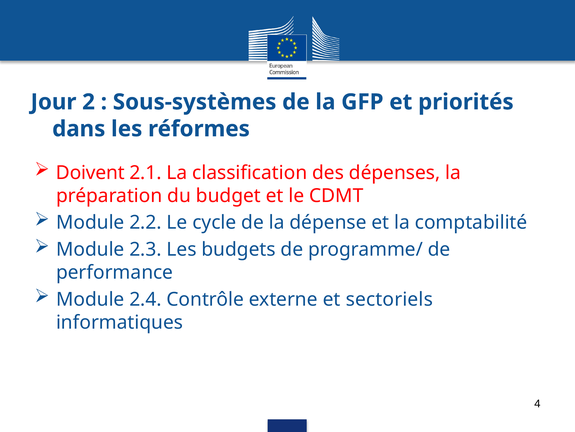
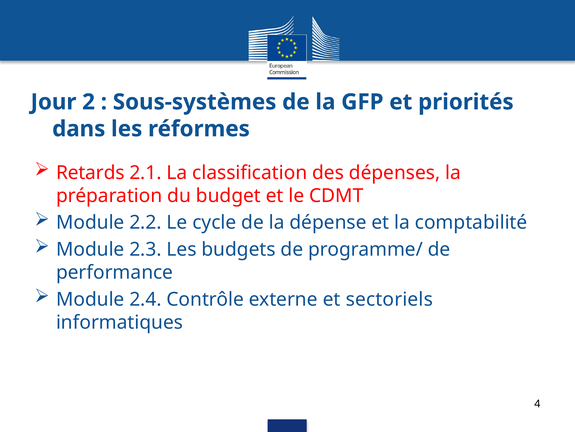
Doivent: Doivent -> Retards (90, 172)
